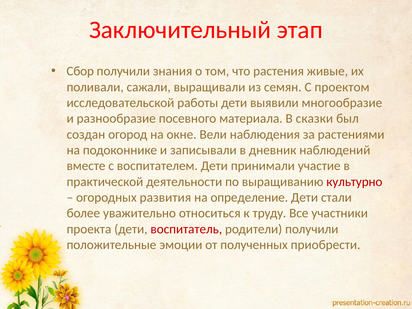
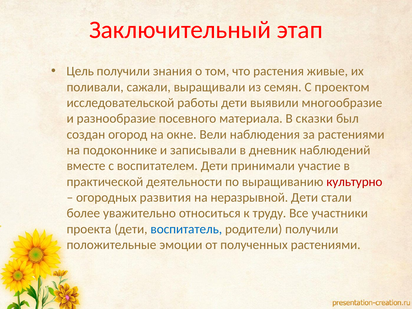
Сбор: Сбор -> Цель (80, 71)
определение: определение -> неразрывной (249, 198)
воспитатель colour: red -> blue (186, 229)
полученных приобрести: приобрести -> растениями (326, 245)
